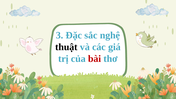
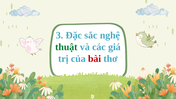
thuật colour: black -> green (66, 47)
